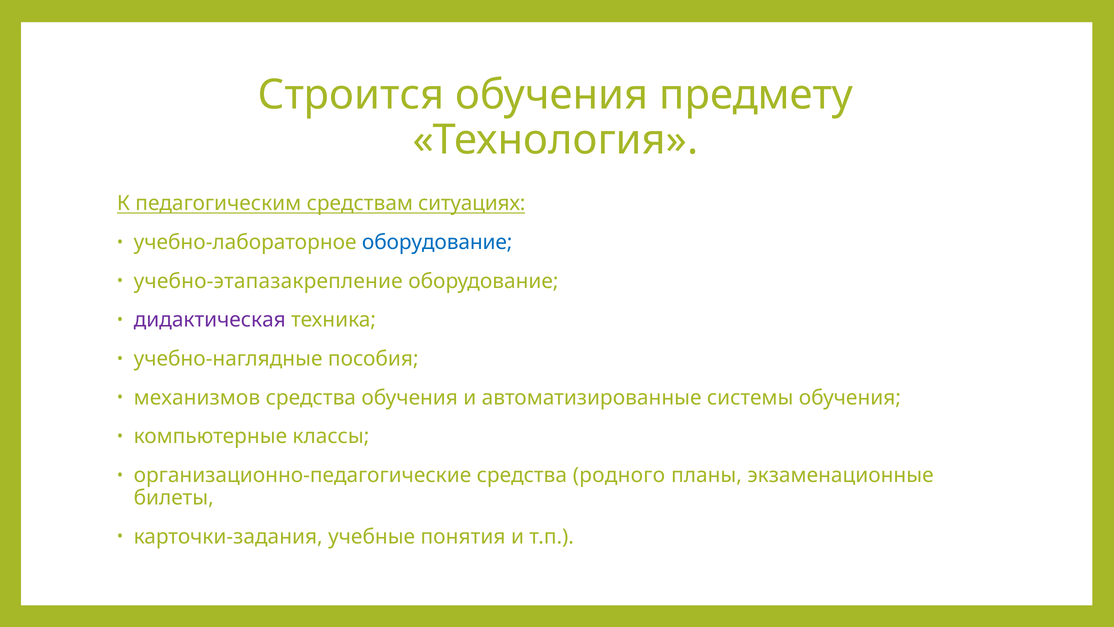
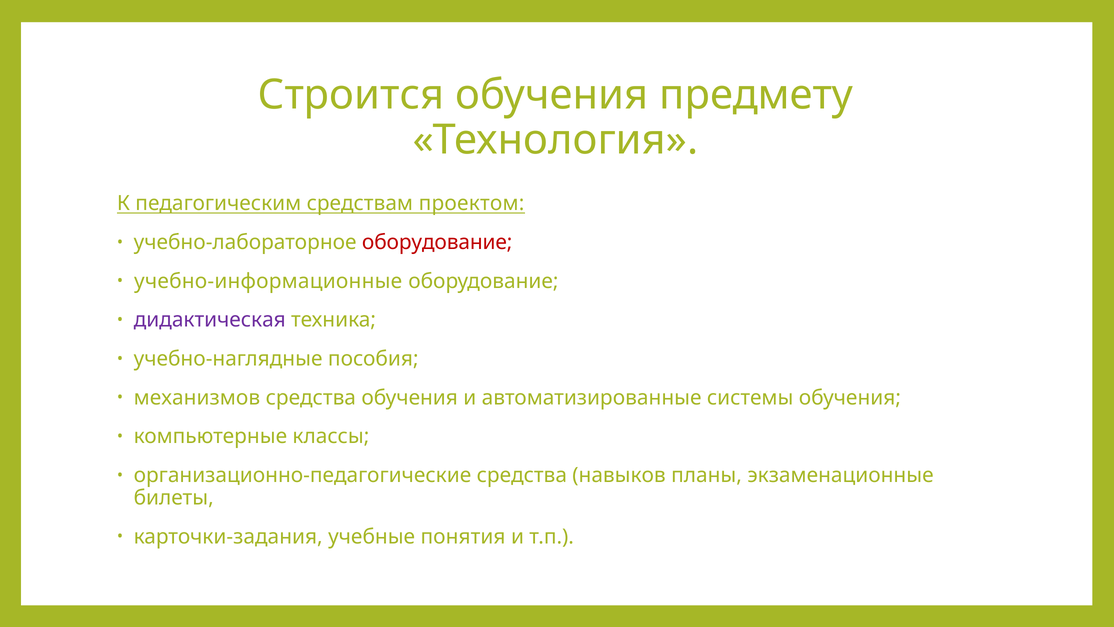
ситуациях: ситуациях -> проектом (472, 203)
оборудование colour: blue -> red (437, 242)
учебно-этапазакрепление: учебно-этапазакрепление -> учебно-информационные (268, 281)
родного: родного -> навыков (619, 475)
